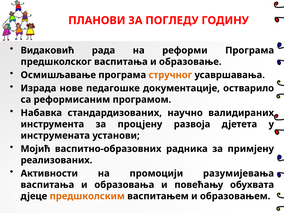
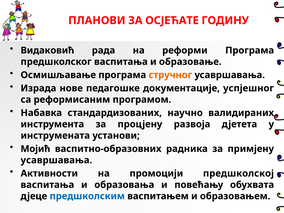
ПОГЛЕДУ: ПОГЛЕДУ -> ОСЈЕЋАТЕ (172, 20)
остварило: остварило -> успјешног (249, 88)
реализованих: реализованих -> усавршавања (56, 160)
разумијевања: разумијевања -> предшколској (238, 173)
предшколским colour: orange -> blue (87, 196)
